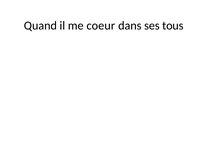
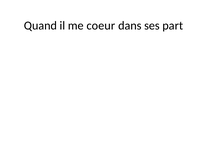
tous: tous -> part (173, 26)
